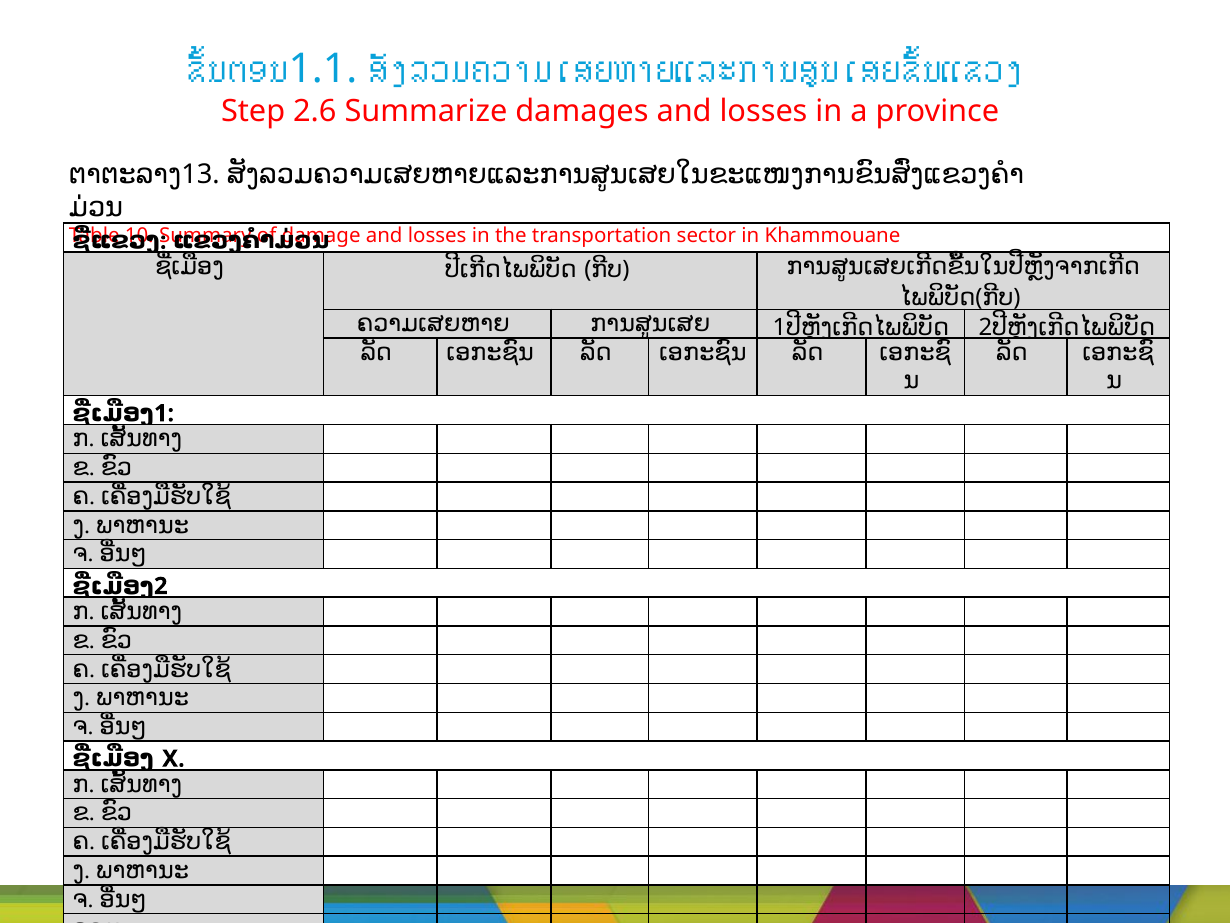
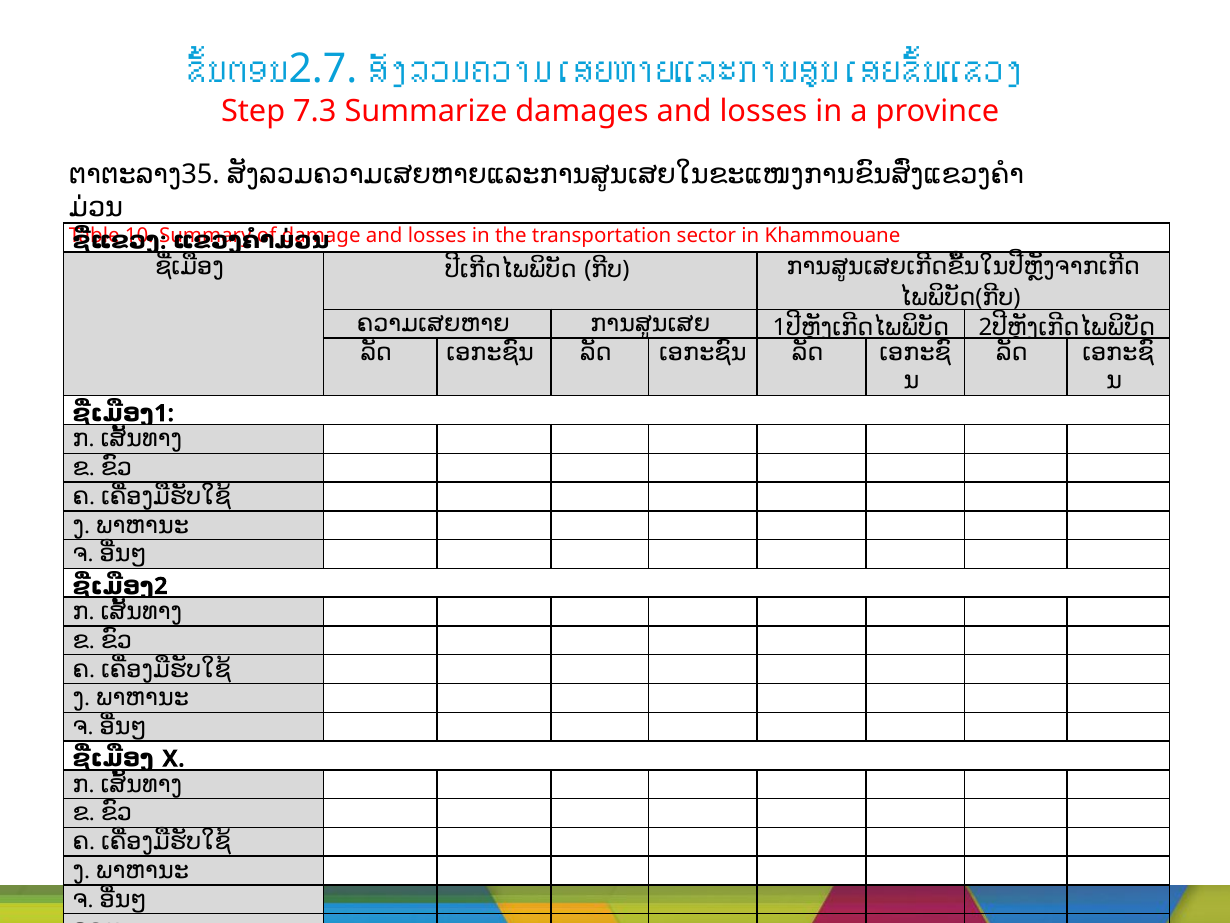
1.1: 1.1 -> 2.7 (323, 69)
2.6: 2.6 -> 7.3 (315, 111)
13: 13 -> 35 (201, 174)
